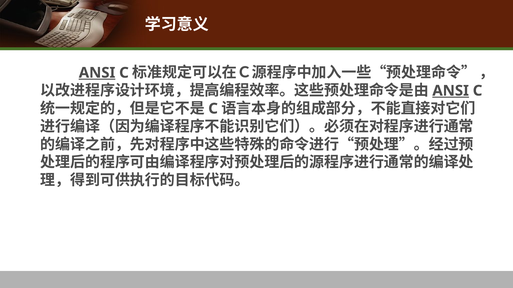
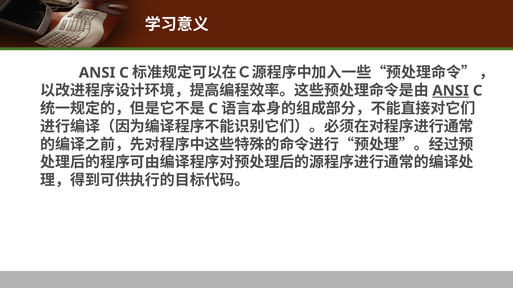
ANSI underline: present -> none (97, 73)
